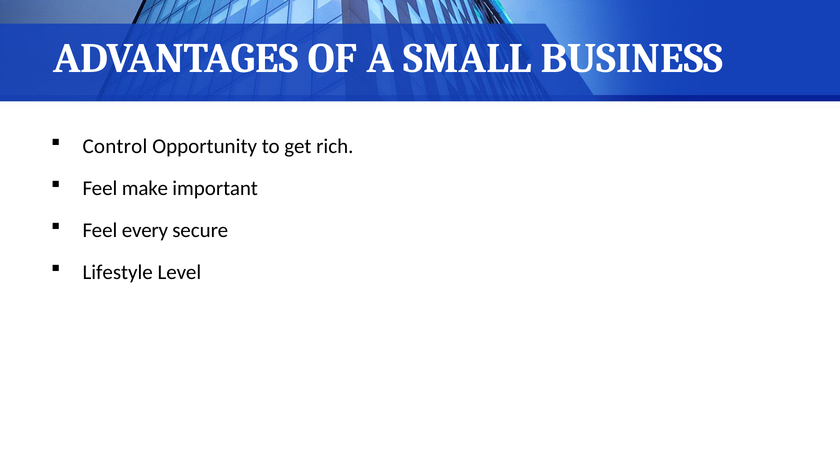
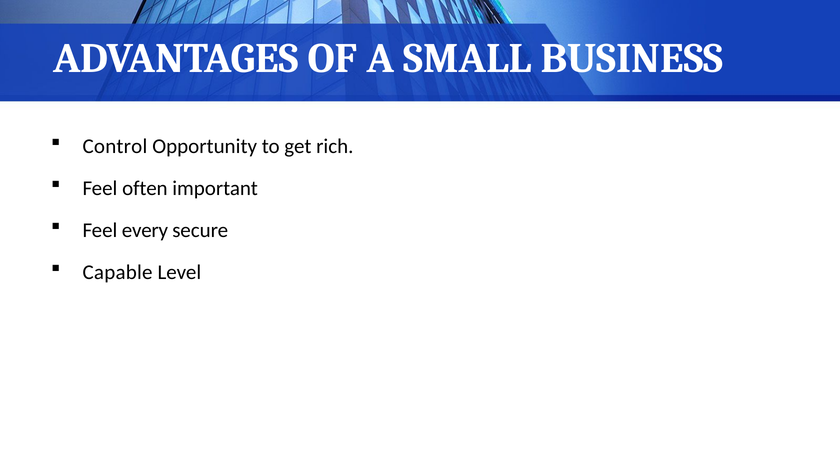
make: make -> often (145, 189)
Lifestyle: Lifestyle -> Capable (118, 273)
